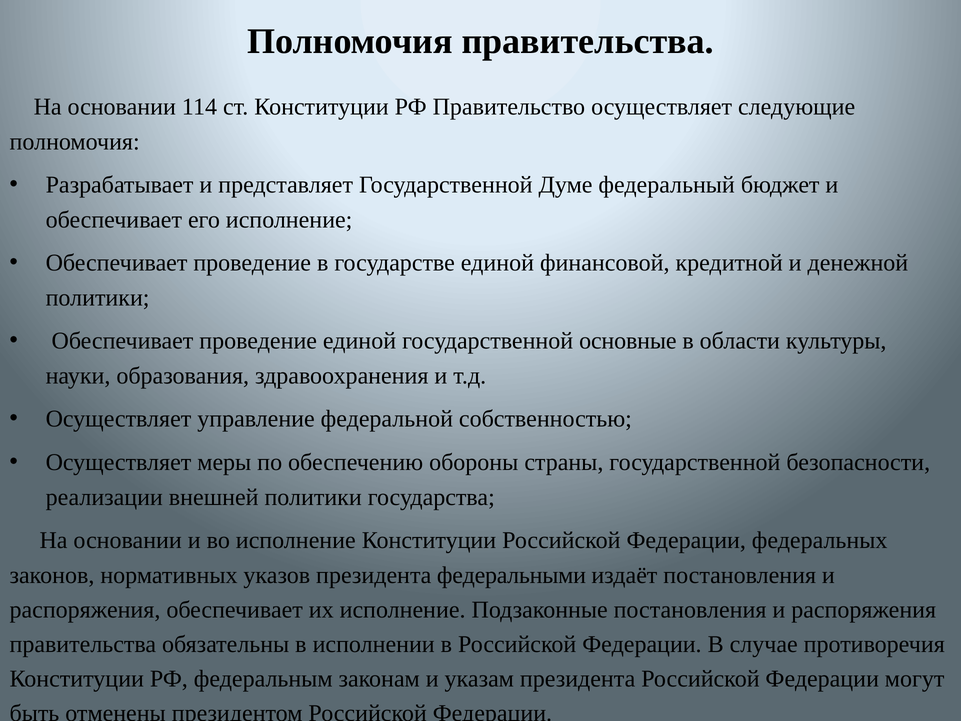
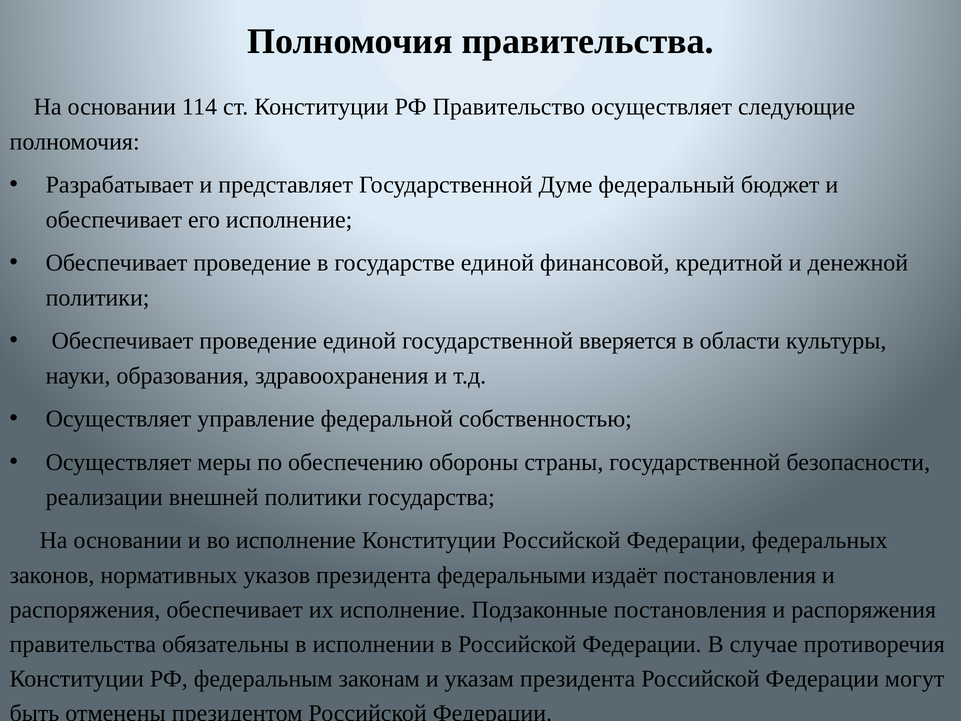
основные: основные -> вверяется (628, 341)
